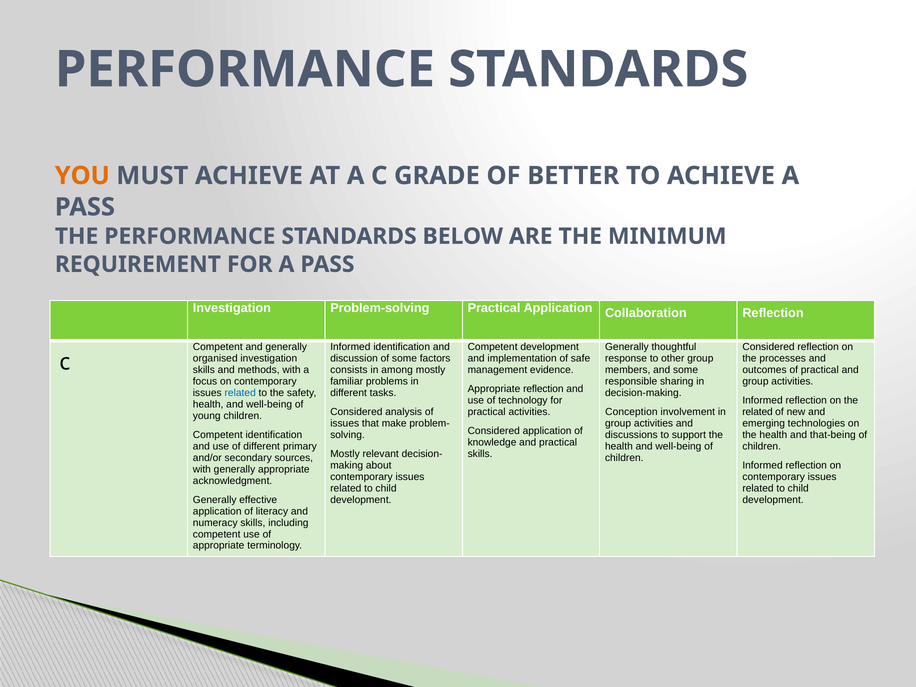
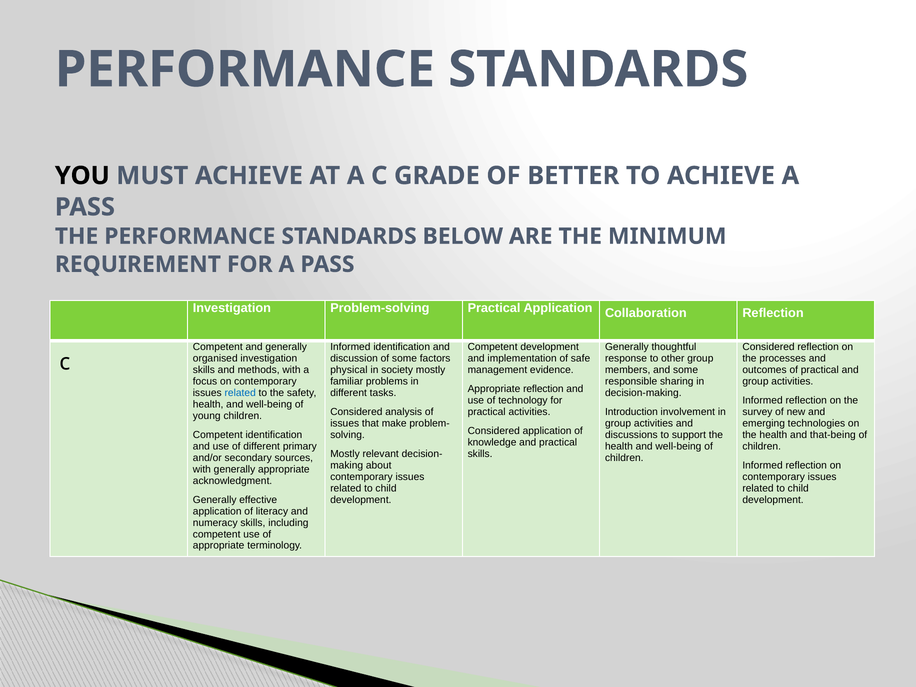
YOU colour: orange -> black (82, 176)
consists: consists -> physical (349, 370)
among: among -> society (397, 370)
Conception: Conception -> Introduction (631, 412)
related: related -> survey (757, 412)
